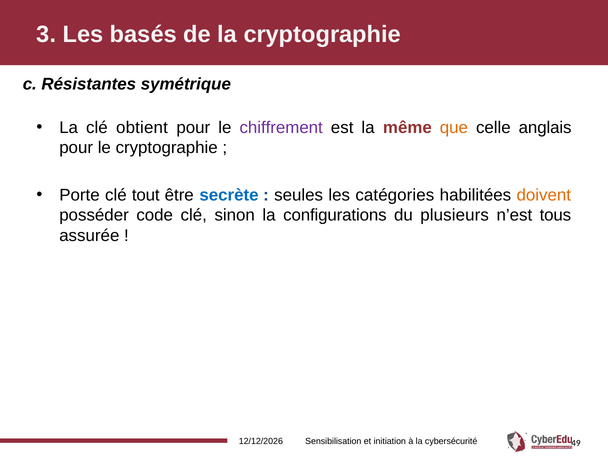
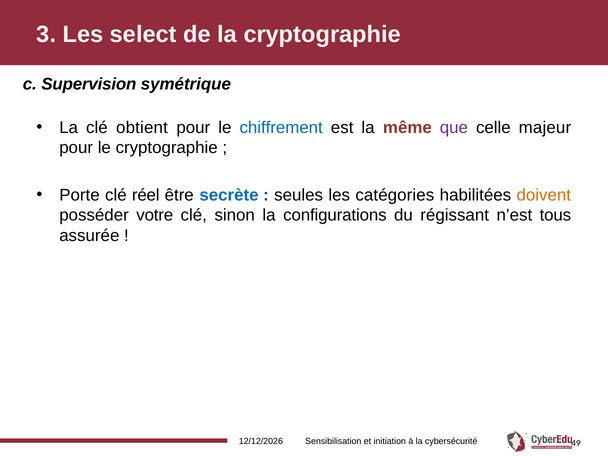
basés: basés -> select (143, 35)
Résistantes: Résistantes -> Supervision (89, 84)
chiffrement colour: purple -> blue (281, 127)
que colour: orange -> purple (454, 127)
anglais: anglais -> majeur (545, 127)
tout: tout -> réel (146, 195)
code: code -> votre (155, 215)
plusieurs: plusieurs -> régissant (455, 215)
